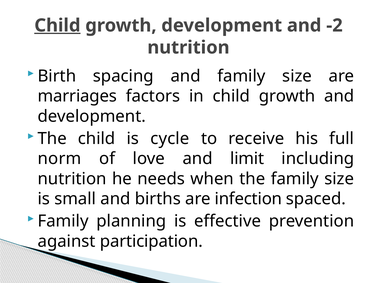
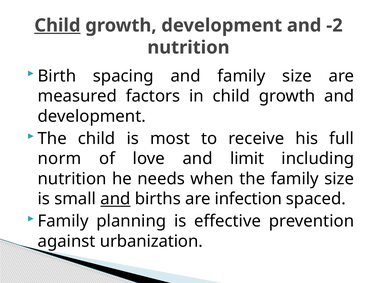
marriages: marriages -> measured (77, 96)
cycle: cycle -> most (170, 138)
and underline: none -> present (115, 199)
participation: participation -> urbanization (151, 241)
